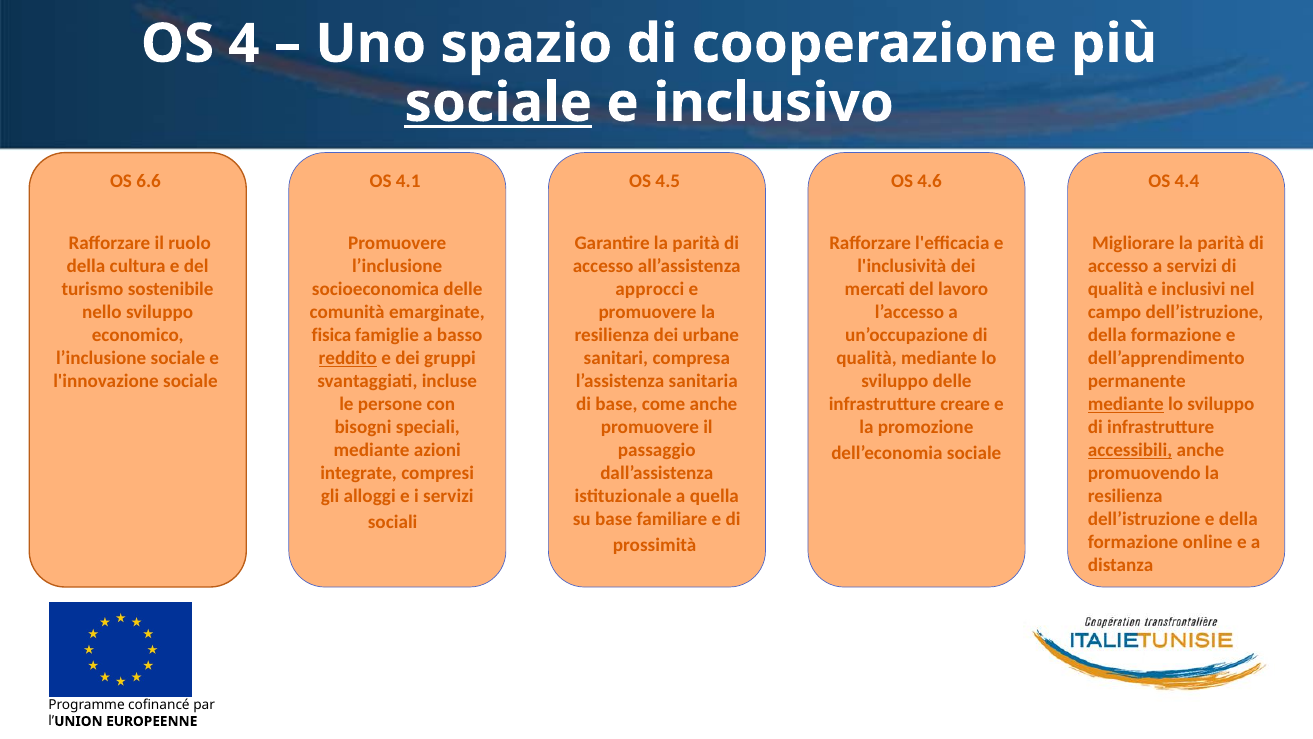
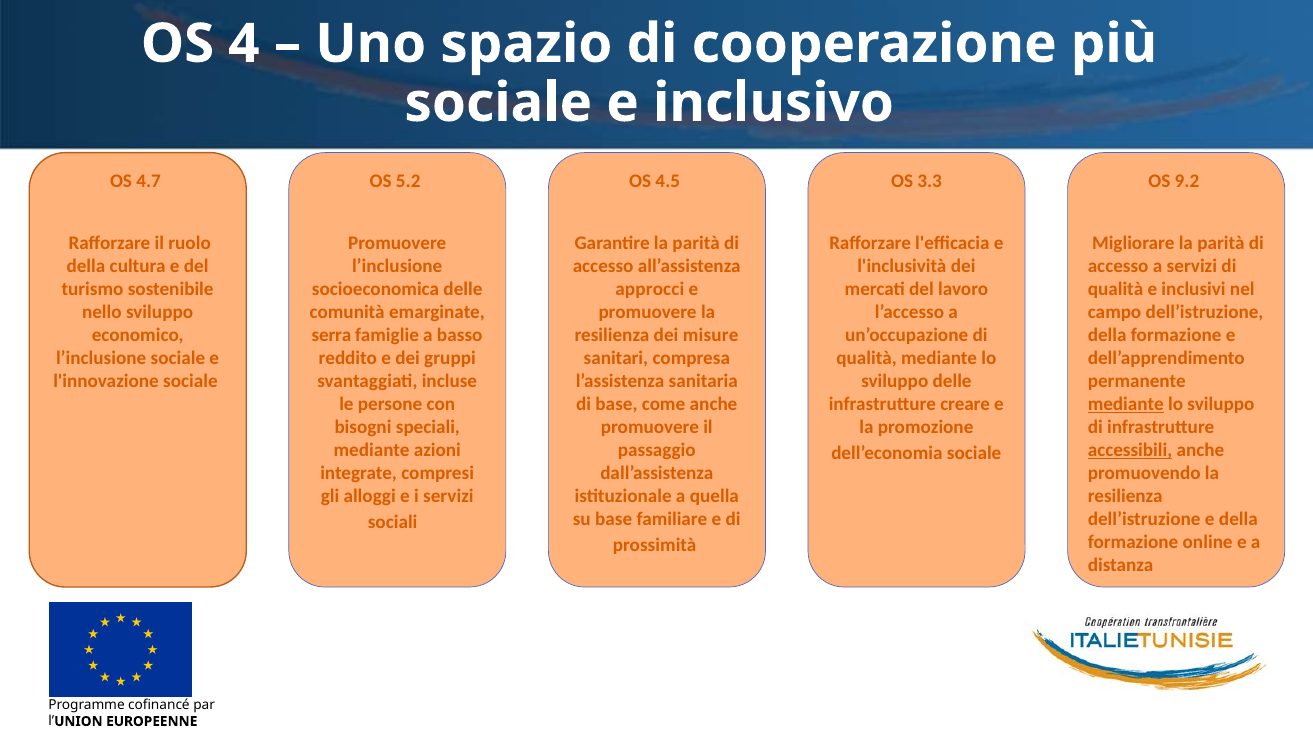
sociale underline: present -> none (498, 103)
6.6: 6.6 -> 4.7 (149, 181)
4.1: 4.1 -> 5.2 (408, 181)
4.6: 4.6 -> 3.3 (930, 181)
4.4: 4.4 -> 9.2 (1187, 181)
fisica: fisica -> serra (332, 335)
urbane: urbane -> misure (711, 335)
reddito underline: present -> none (348, 358)
